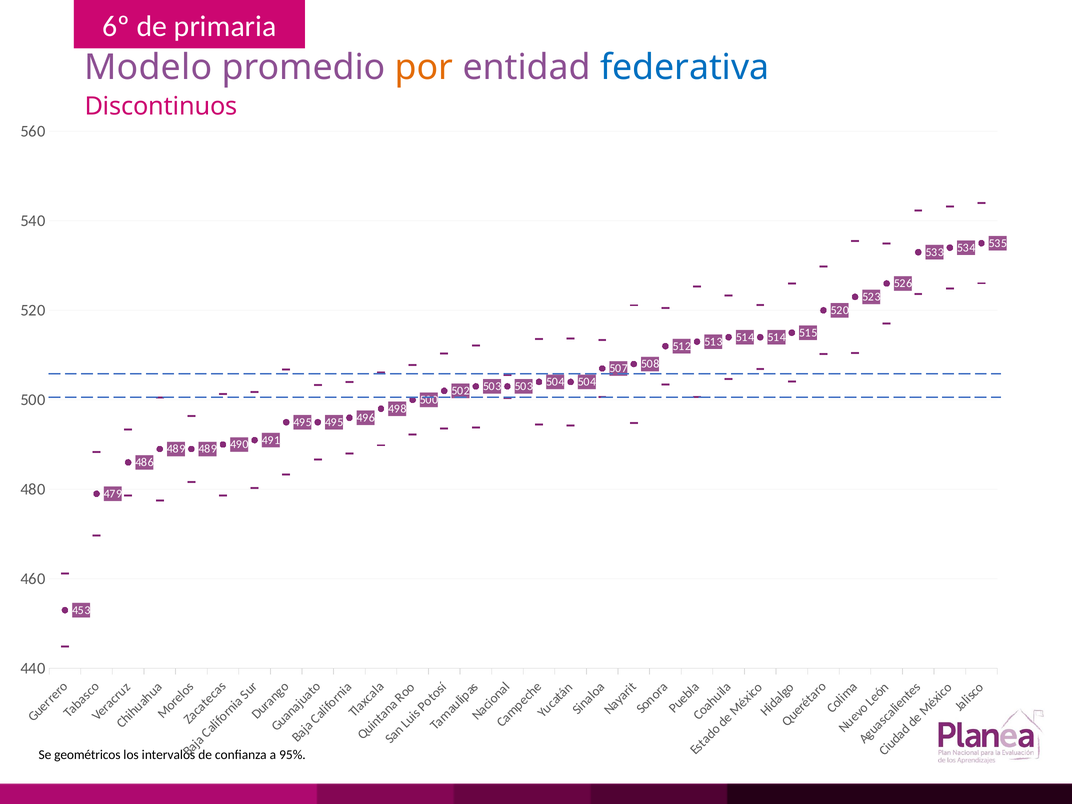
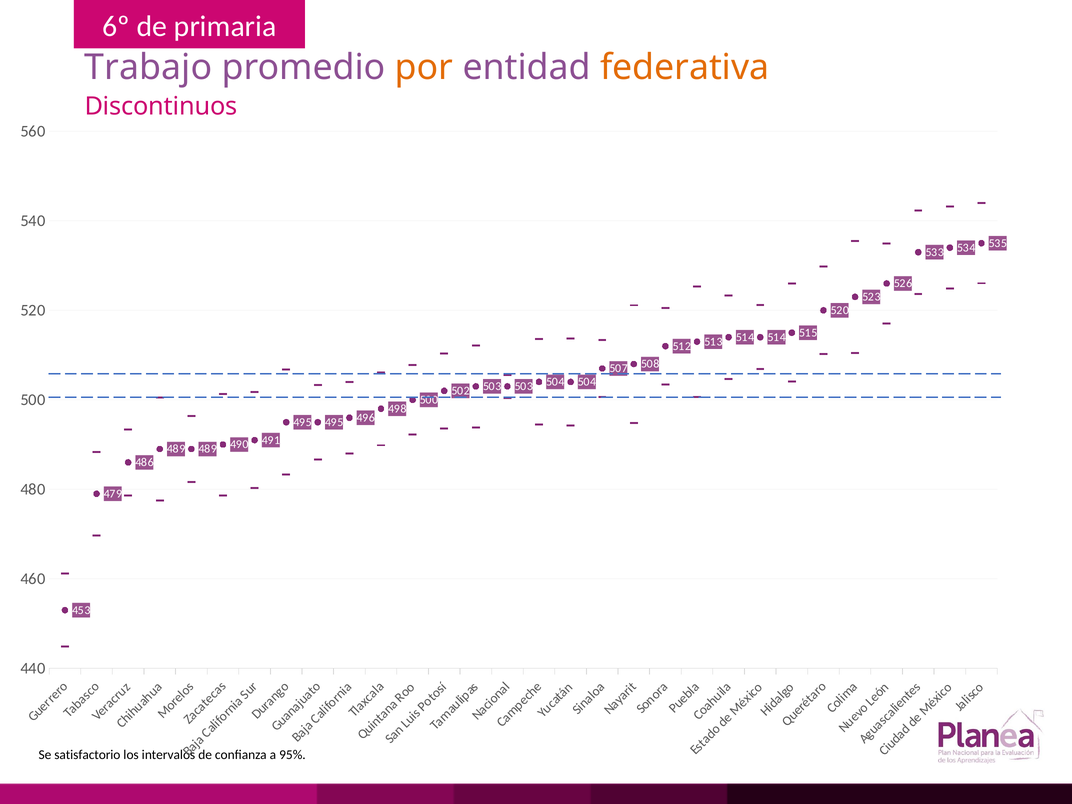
Modelo: Modelo -> Trabajo (148, 67)
federativa colour: blue -> orange (685, 67)
geométricos: geométricos -> satisfactorio (87, 755)
